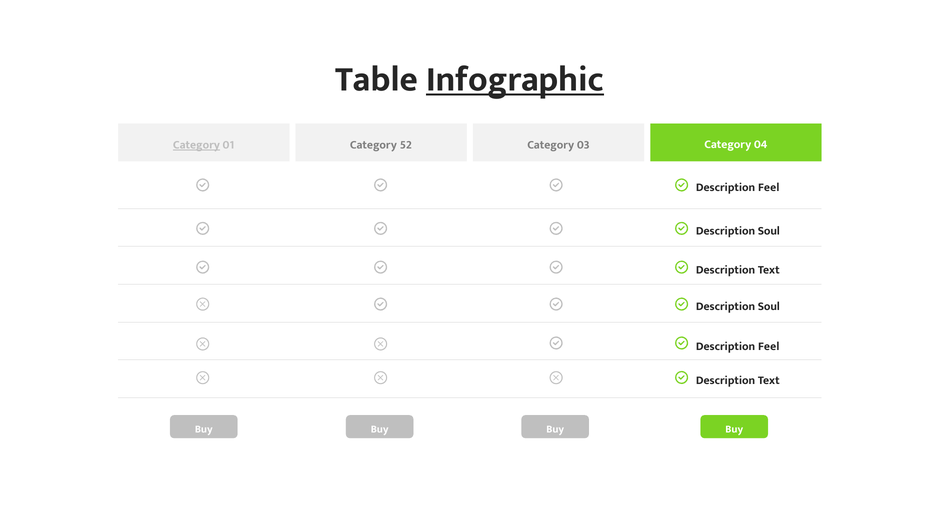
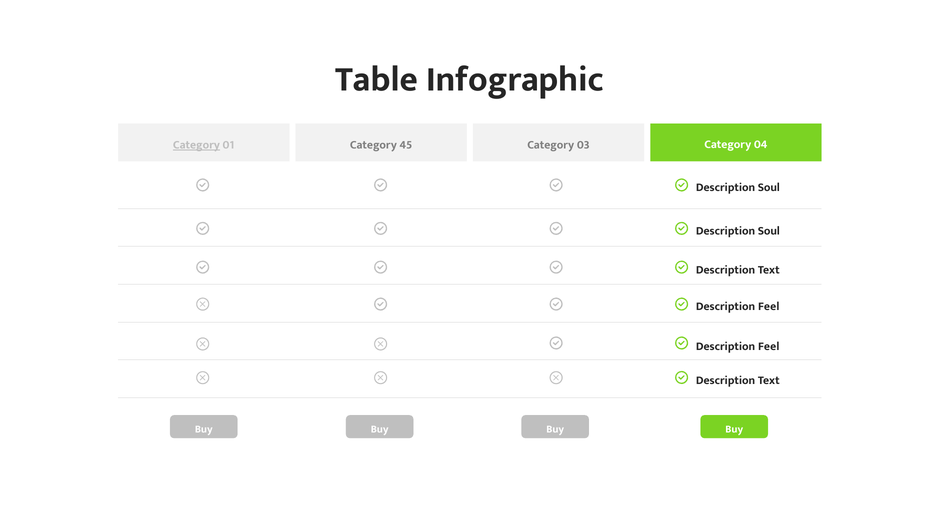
Infographic underline: present -> none (515, 79)
52: 52 -> 45 (406, 145)
Feel: Feel -> Soul (769, 187)
Soul: Soul -> Feel (769, 306)
